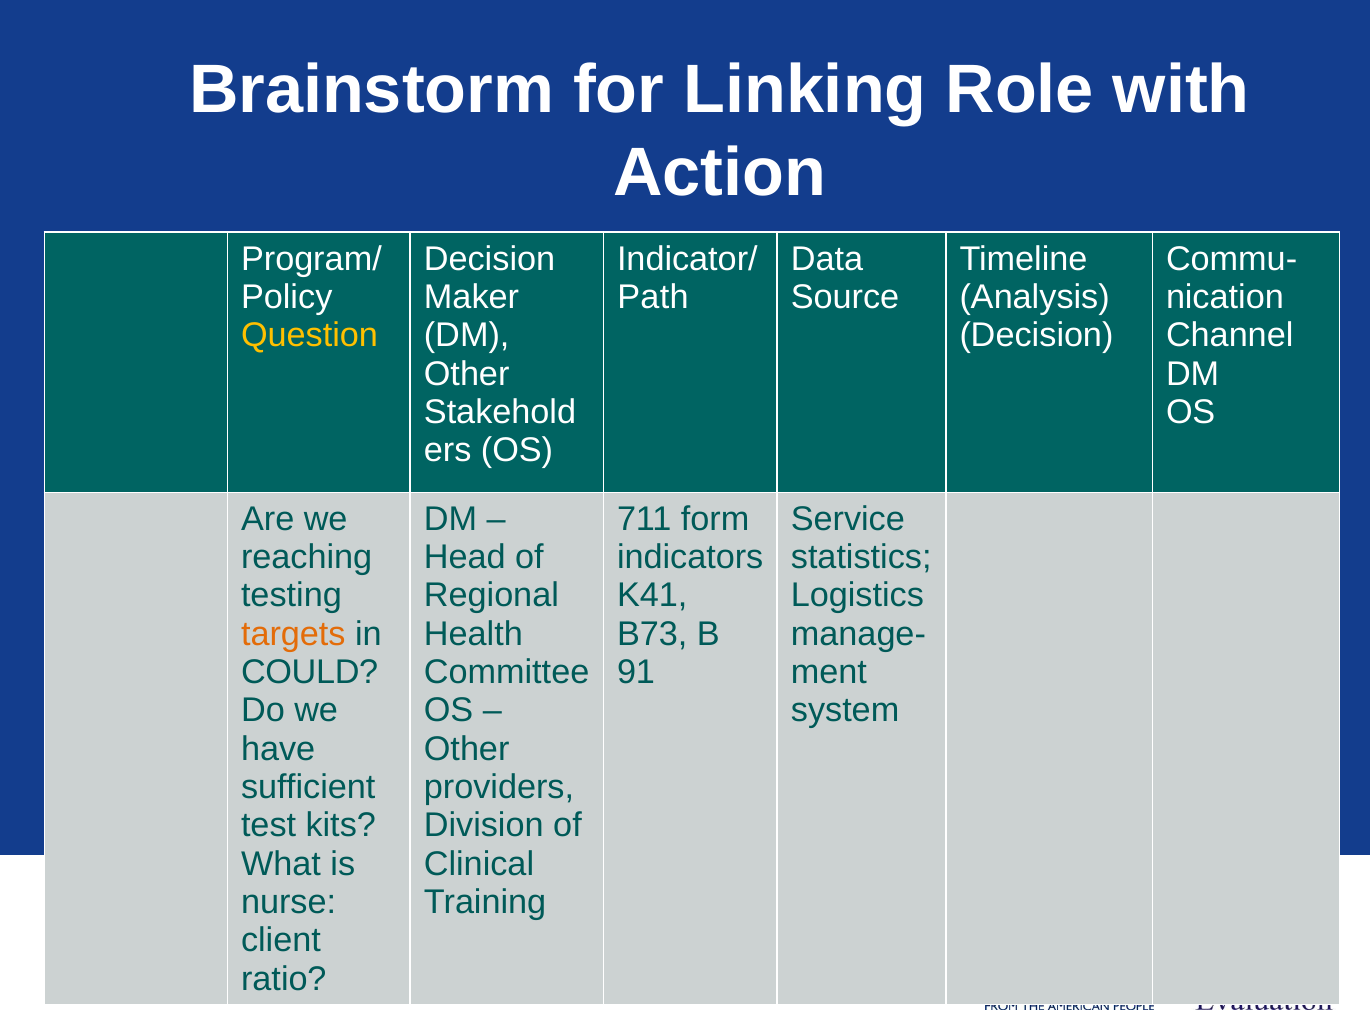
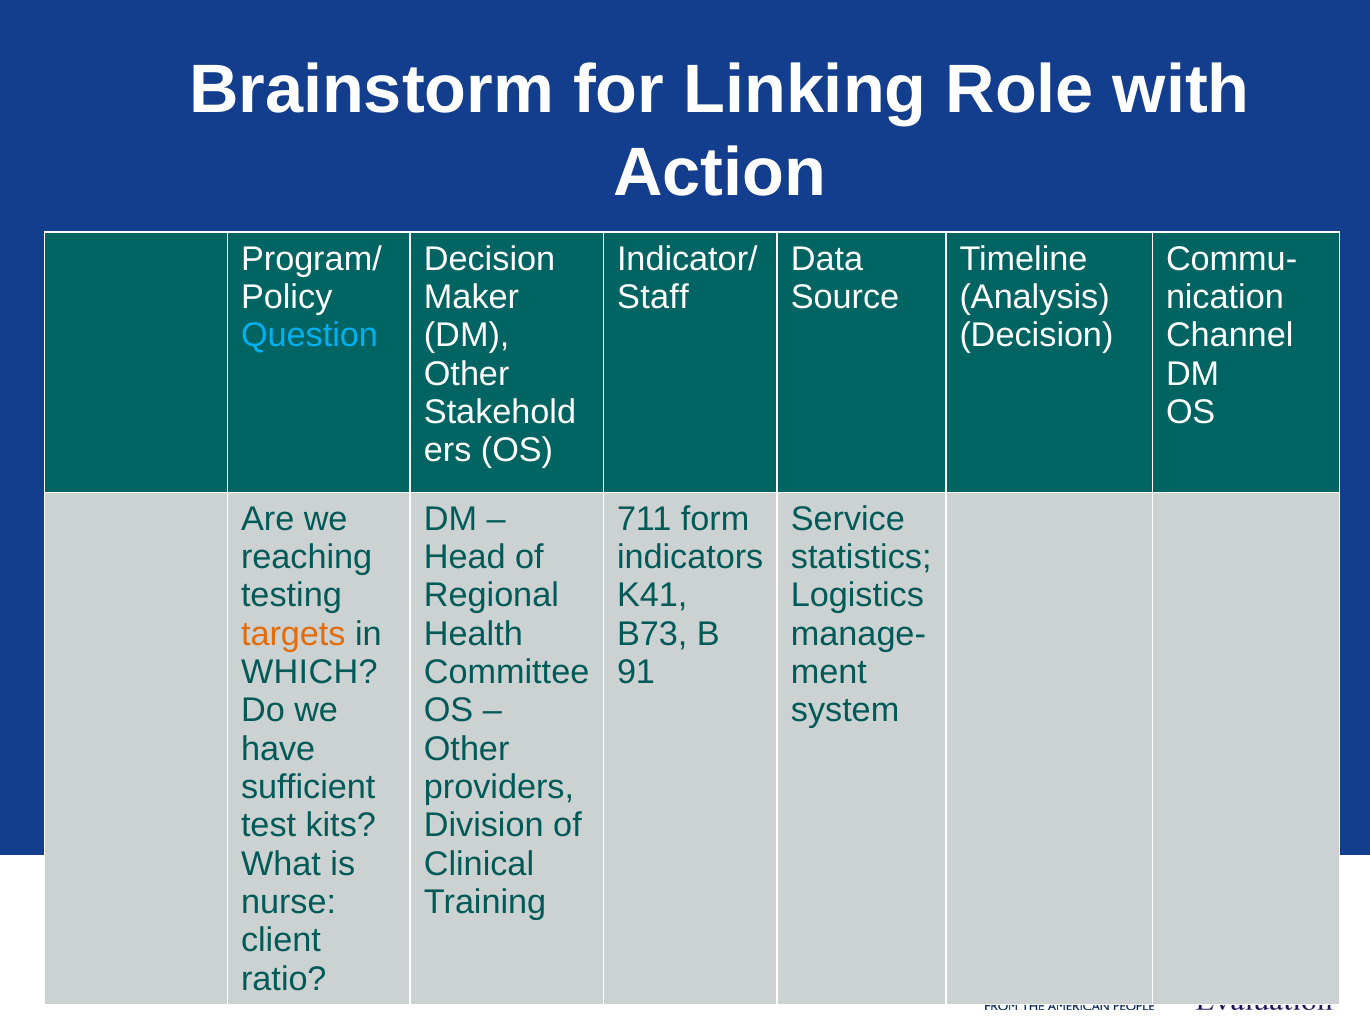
Path: Path -> Staff (653, 297)
Question colour: yellow -> light blue (309, 336)
COULD: COULD -> WHICH (309, 673)
